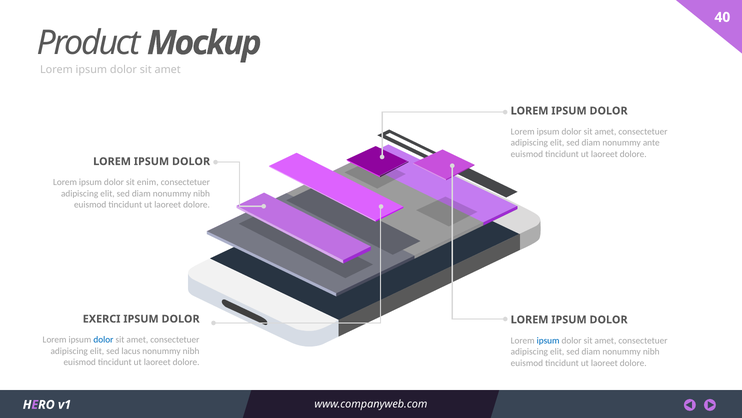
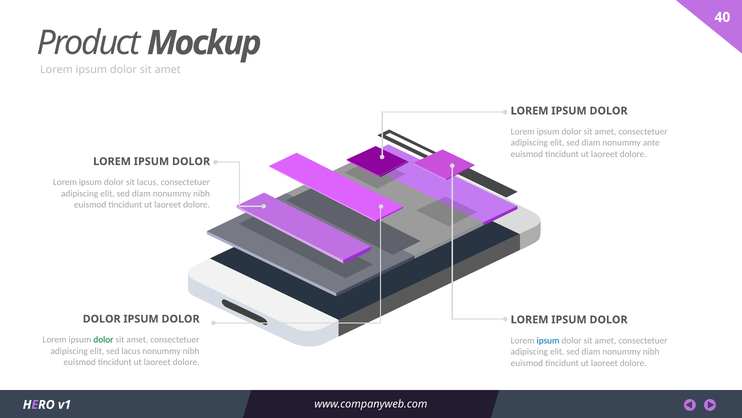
sit enim: enim -> lacus (148, 182)
EXERCI: EXERCI -> DOLOR (102, 319)
dolor colour: blue -> green (103, 339)
